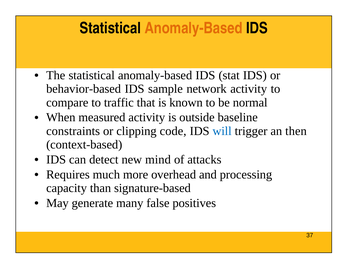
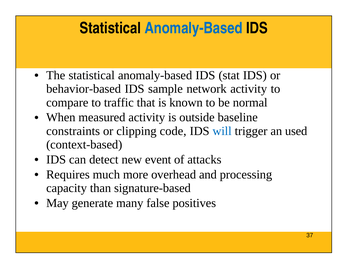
Anomaly-Based colour: orange -> blue (194, 28)
then: then -> used (296, 131)
mind: mind -> event (158, 160)
